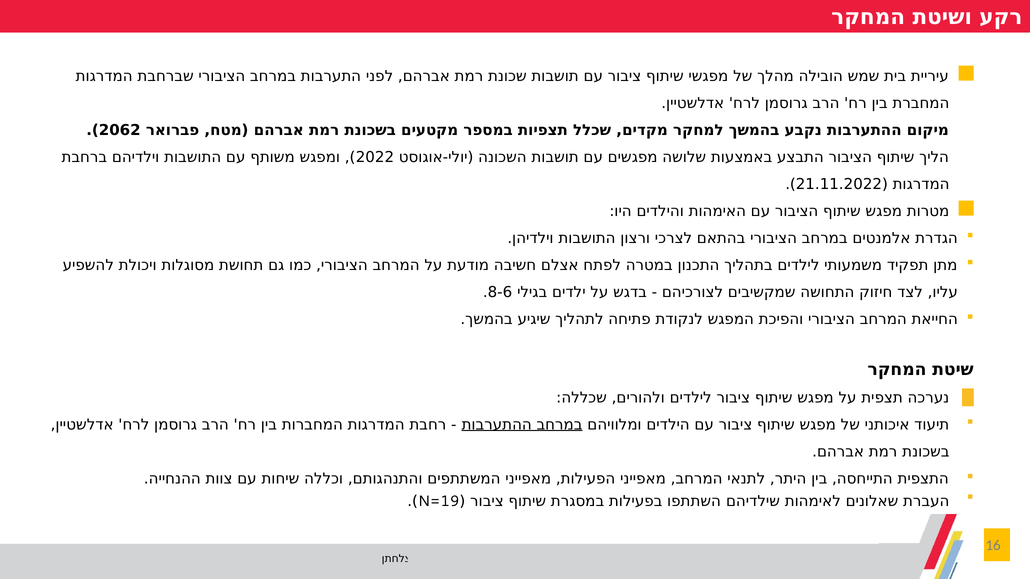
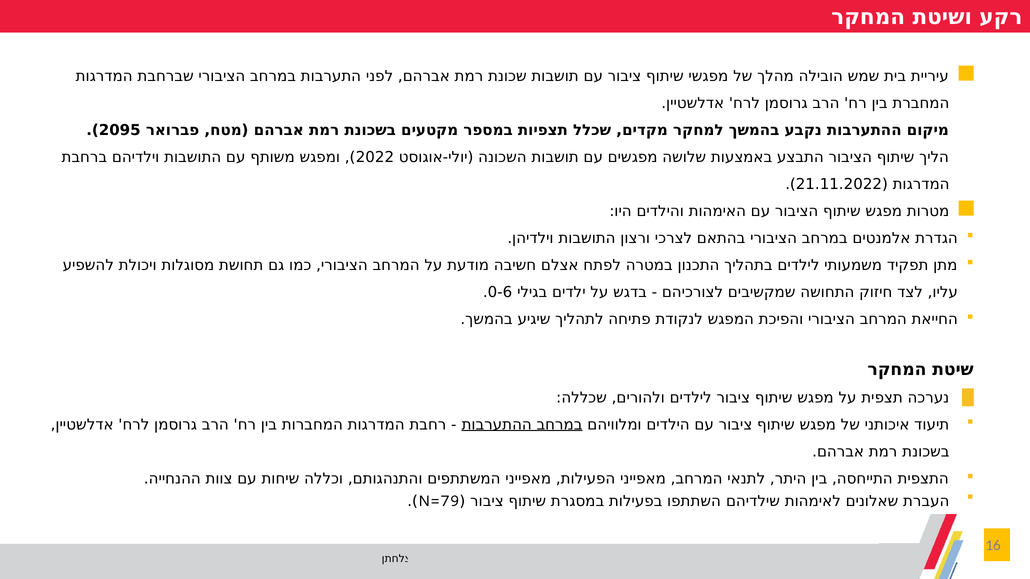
2062: 2062 -> 2095 (120, 130)
8-6: 8-6 -> 0-6 (500, 293)
N=19: N=19 -> N=79 (439, 502)
